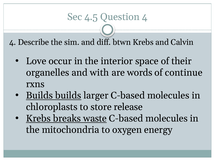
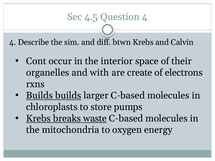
Love: Love -> Cont (36, 61)
words: words -> create (140, 73)
continue: continue -> electrons (184, 73)
release: release -> pumps (128, 107)
